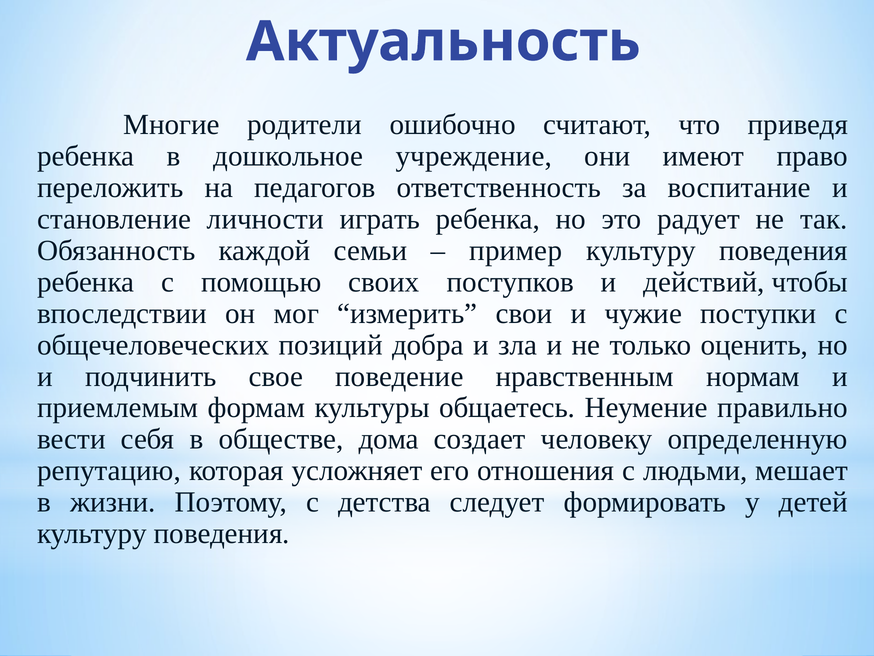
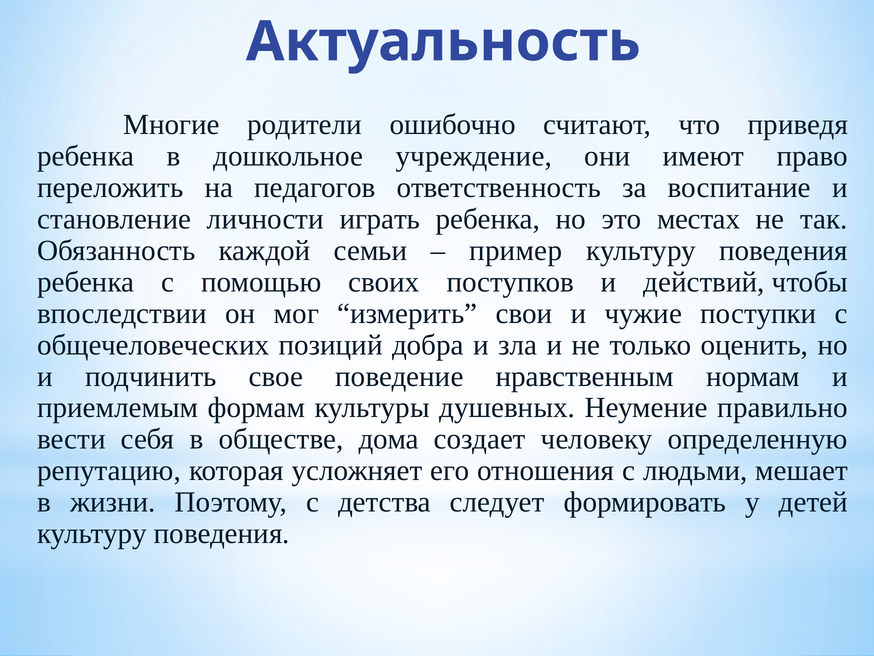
радует: радует -> местах (699, 219)
общаетесь: общаетесь -> душевных (507, 408)
